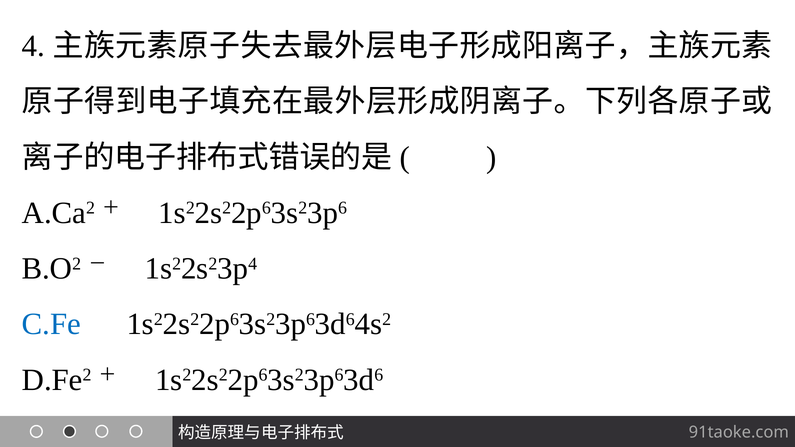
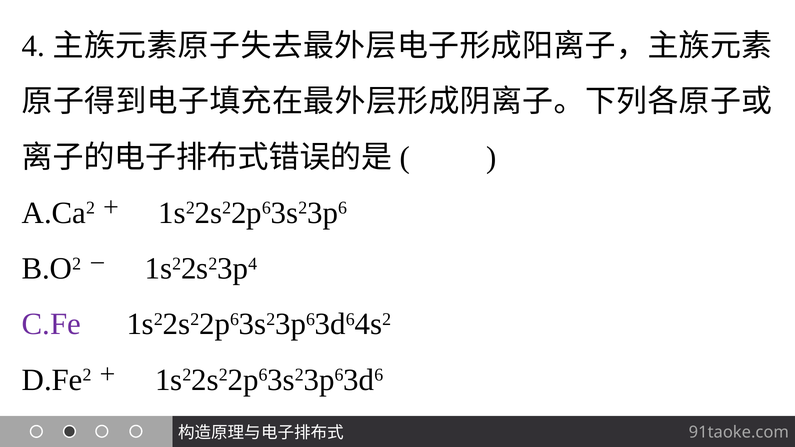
C.Fe colour: blue -> purple (51, 324)
